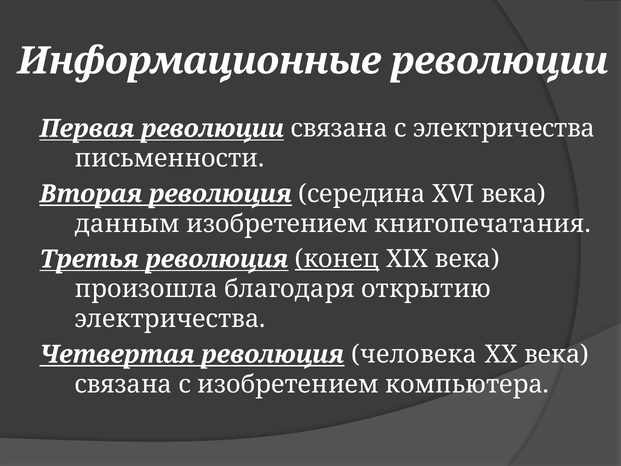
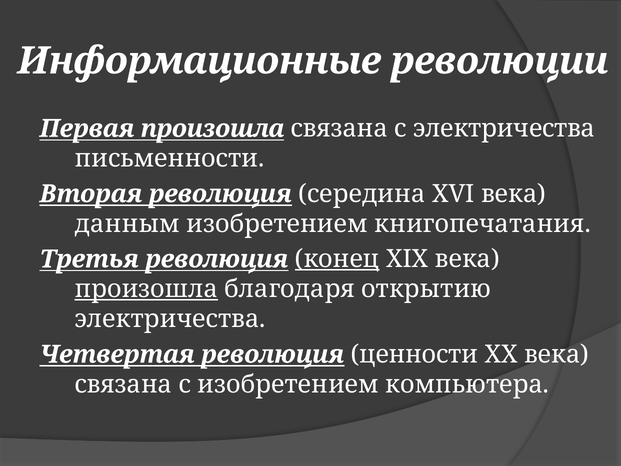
Первая революции: революции -> произошла (212, 129)
произошла underline: none -> present (146, 289)
человека: человека -> ценности (414, 354)
